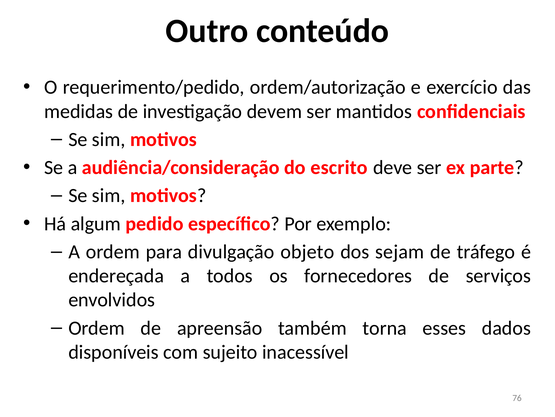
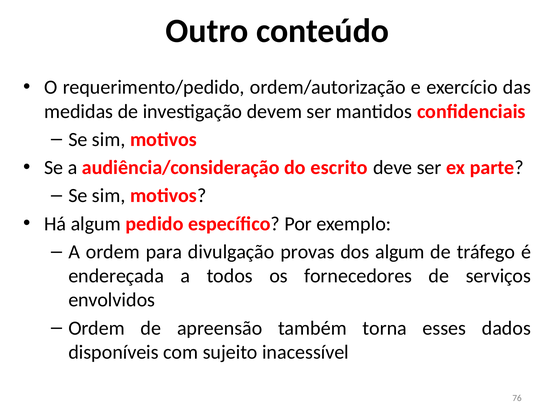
objeto: objeto -> provas (307, 251)
dos sejam: sejam -> algum (400, 251)
